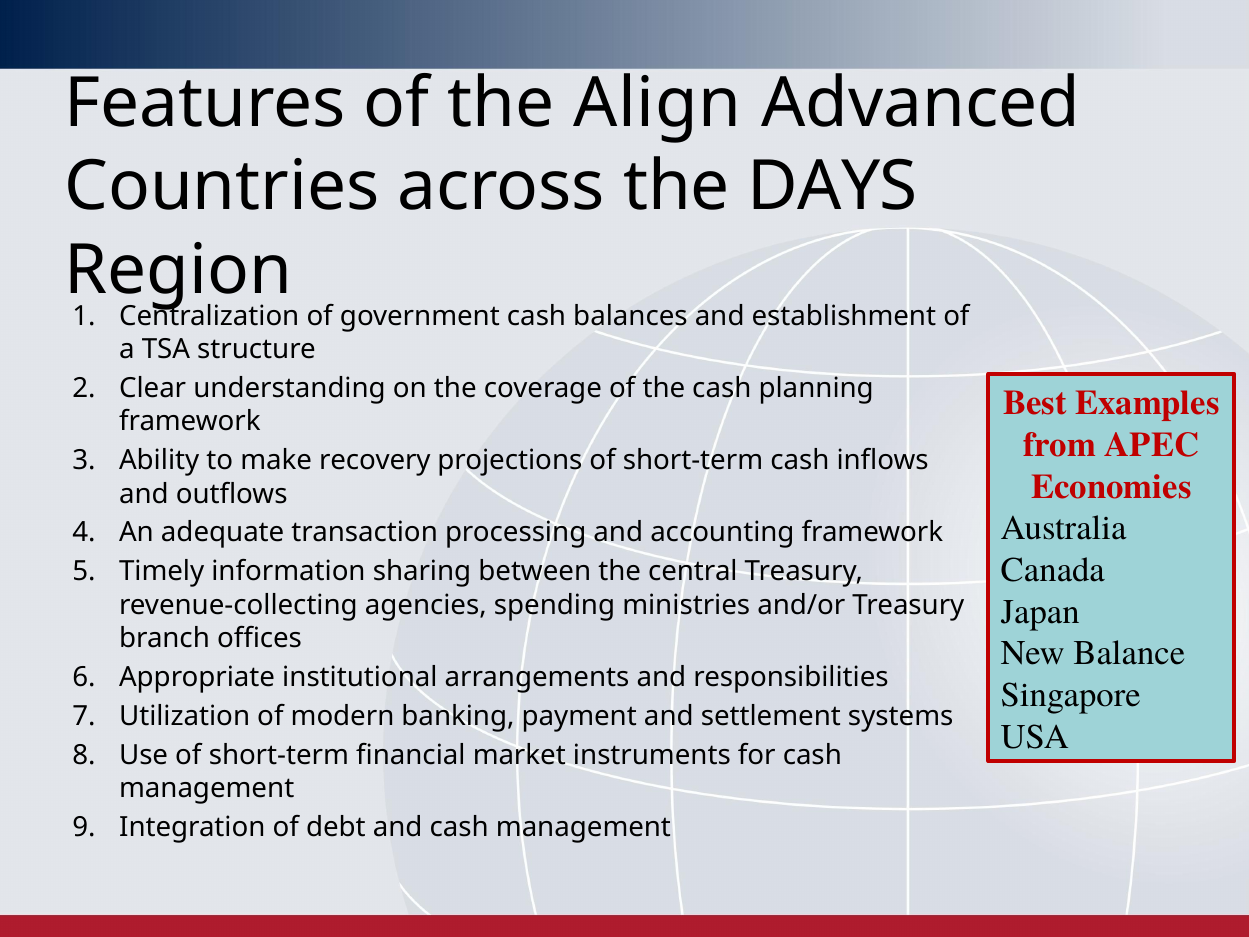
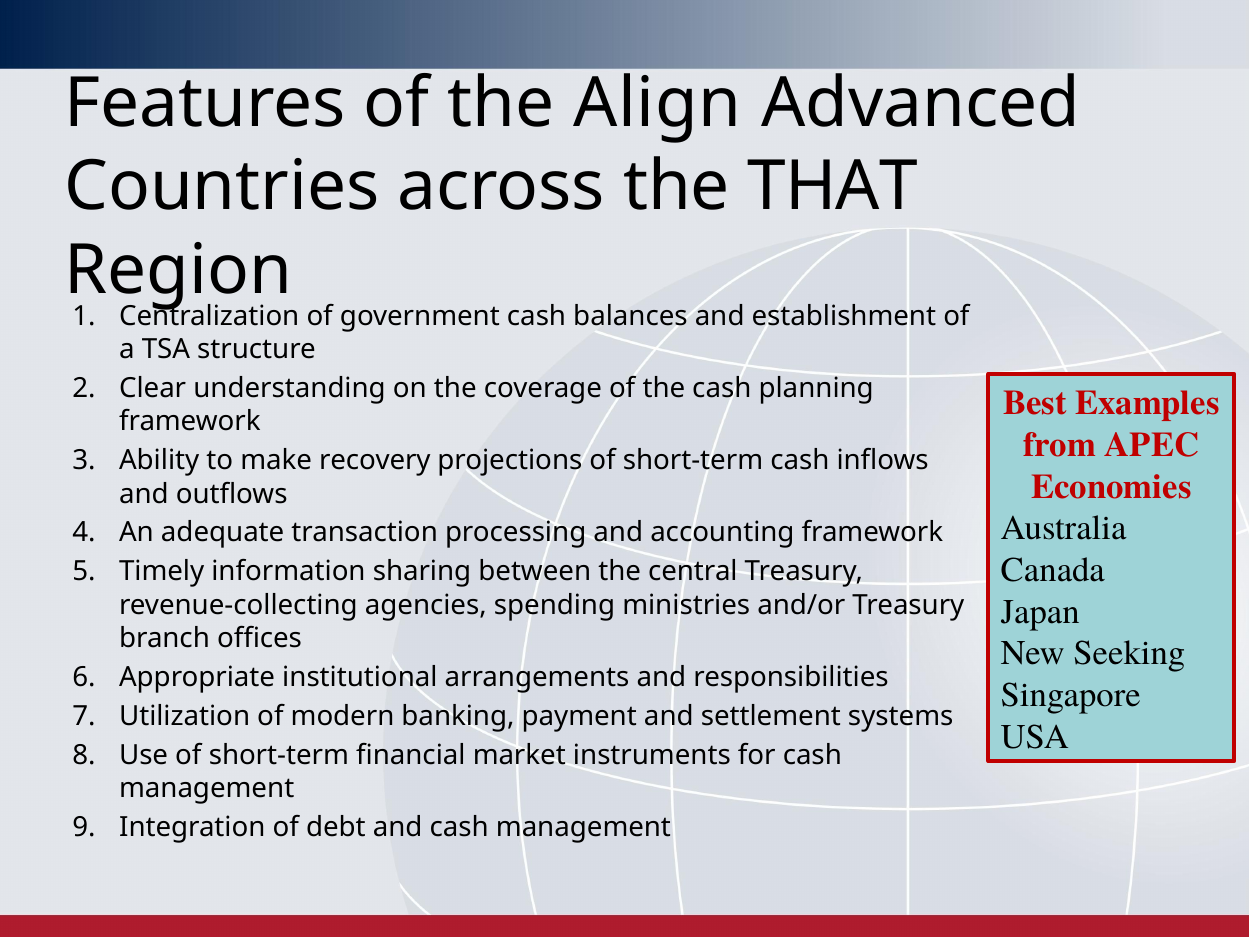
DAYS: DAYS -> THAT (833, 187)
Balance: Balance -> Seeking (1129, 653)
